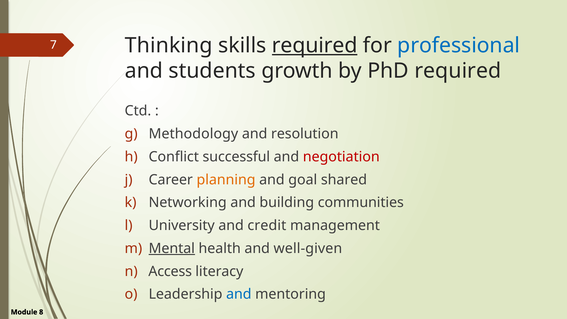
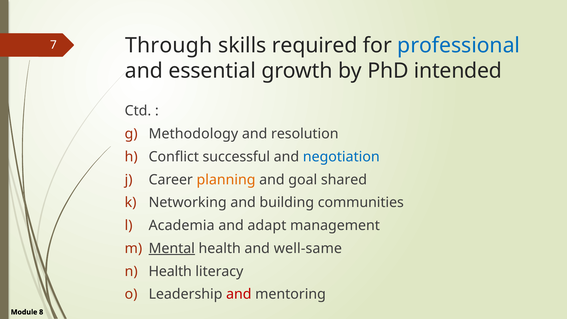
Thinking: Thinking -> Through (169, 45)
required underline: present -> none (315, 45)
students: students -> essential (212, 71)
PhD required: required -> intended (458, 71)
negotiation colour: red -> blue (341, 157)
University: University -> Academia (182, 225)
credit: credit -> adapt (267, 225)
well-given: well-given -> well-same (308, 248)
Access: Access -> Health (170, 271)
and colour: blue -> red (239, 294)
